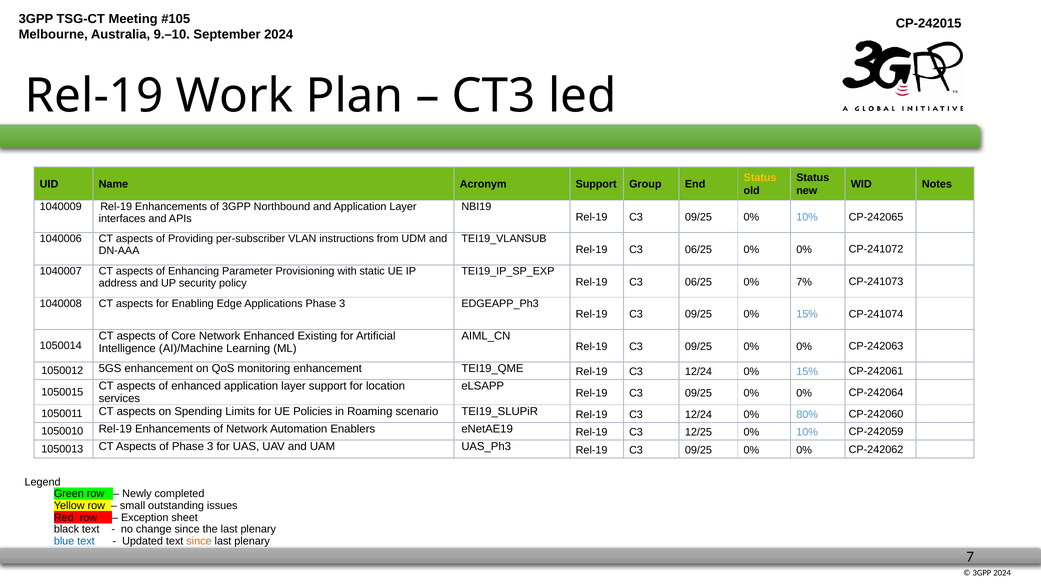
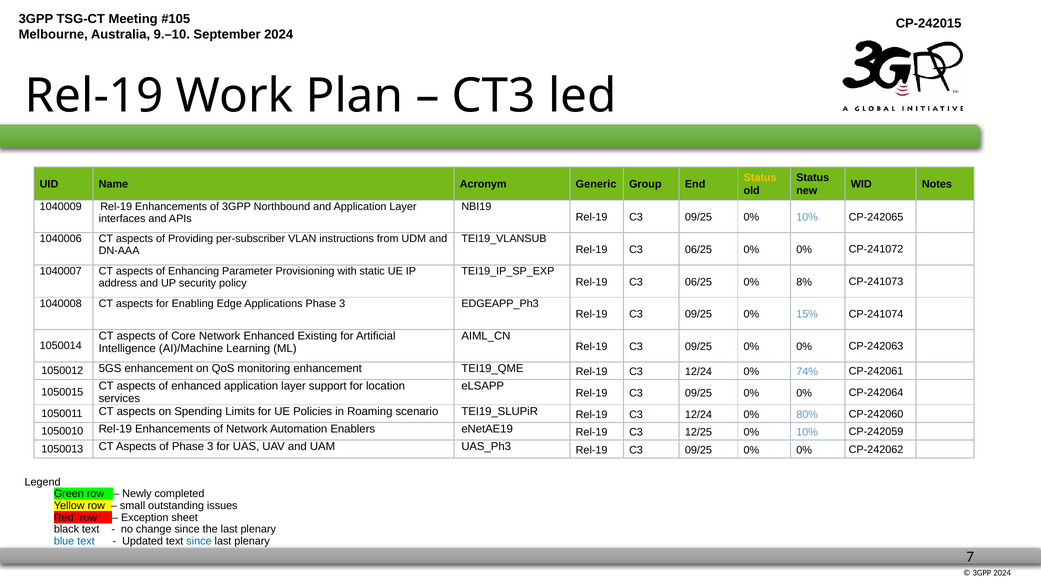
Acronym Support: Support -> Generic (596, 184)
7%: 7% -> 8% (804, 282)
12/24 0% 15%: 15% -> 74% (807, 371)
since colour: orange -> blue (199, 541)
